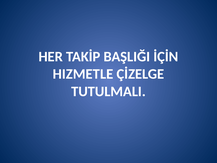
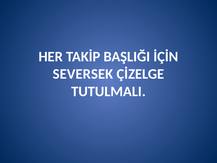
HIZMETLE: HIZMETLE -> SEVERSEK (83, 74)
